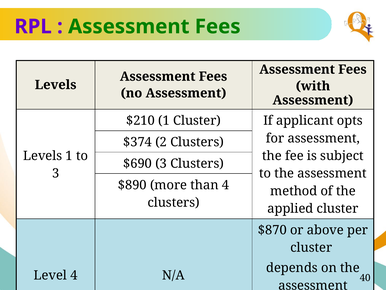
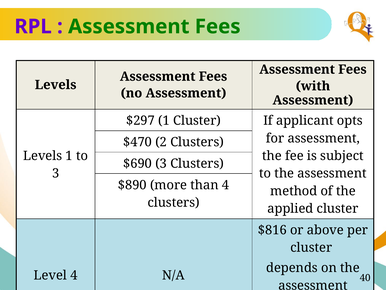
$210: $210 -> $297 (140, 120)
$374: $374 -> $470 (138, 142)
$870: $870 -> $816 (272, 230)
